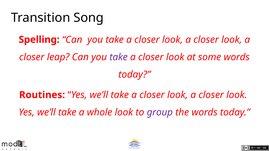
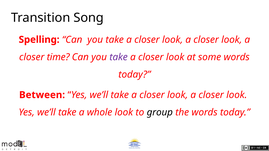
leap: leap -> time (58, 57)
Routines: Routines -> Between (42, 95)
group colour: purple -> black (160, 113)
